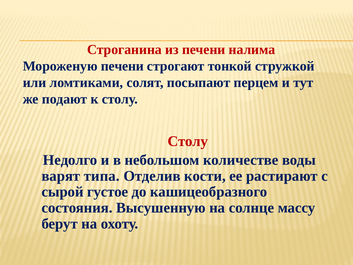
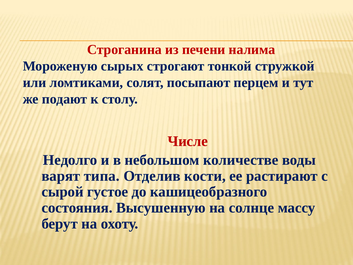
Мороженую печени: печени -> сырых (122, 66)
Столу: Столу -> Числе (188, 141)
